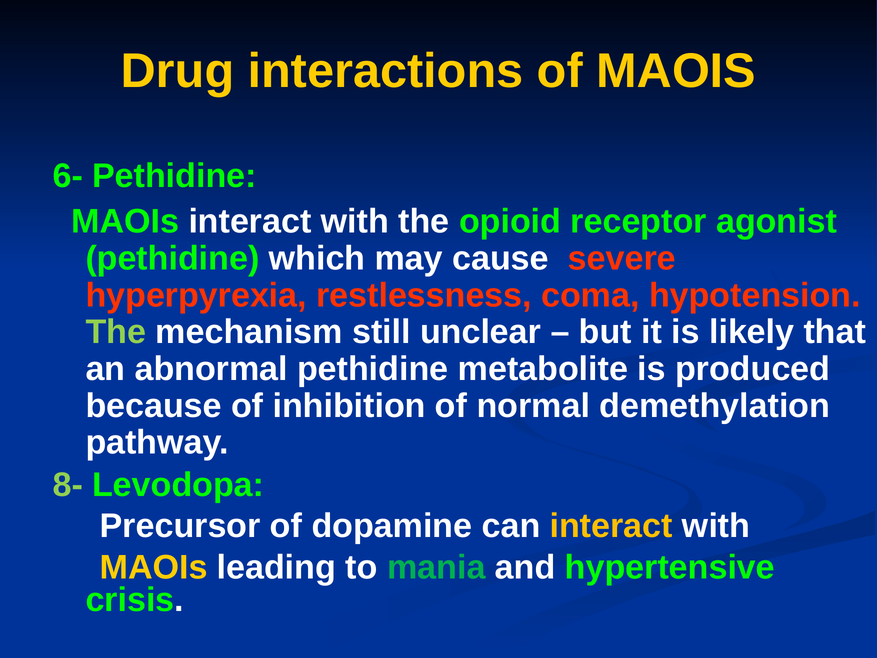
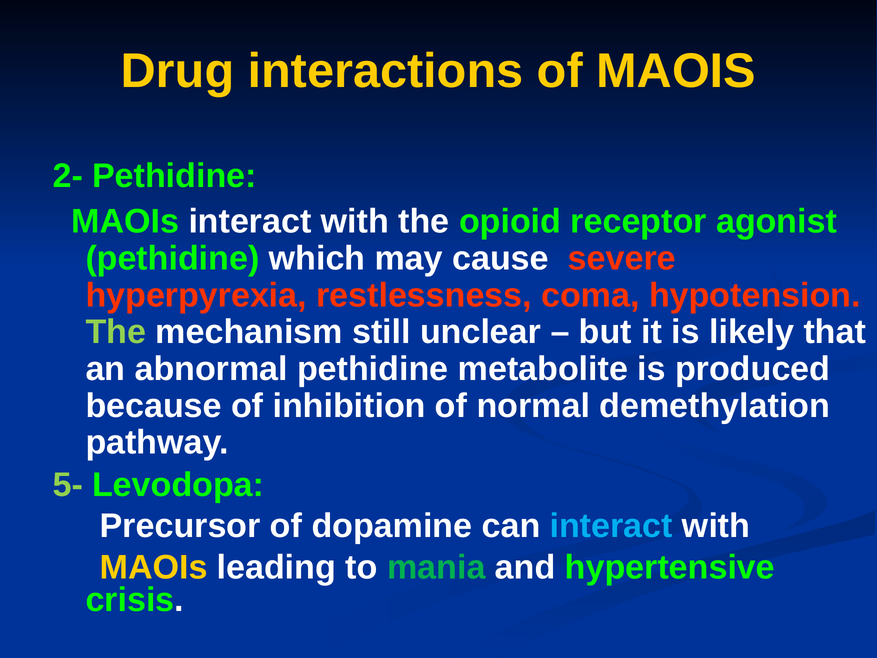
6-: 6- -> 2- (68, 176)
8-: 8- -> 5- (68, 485)
interact colour: yellow -> light blue (611, 526)
